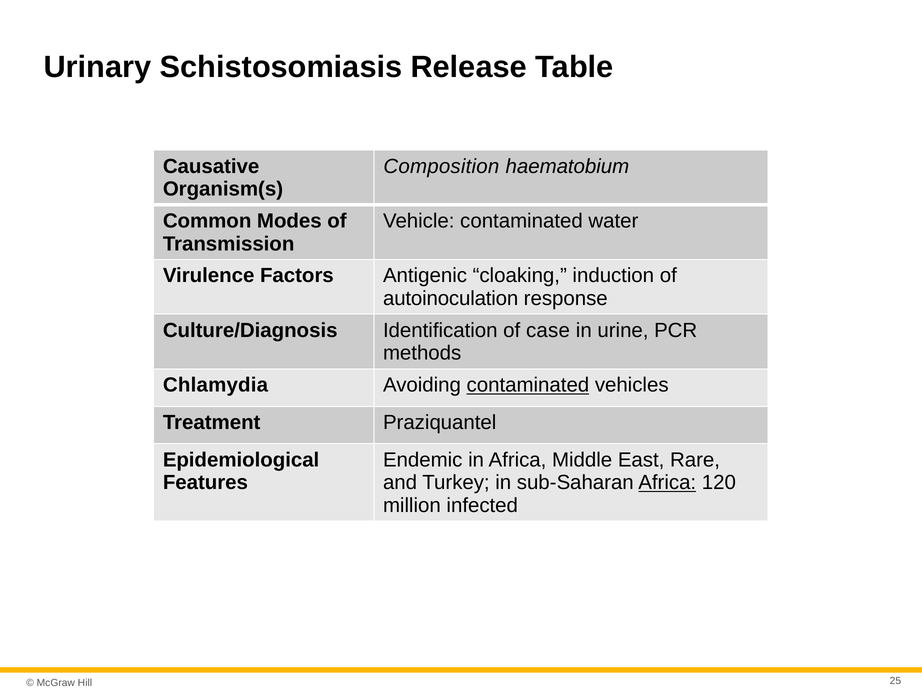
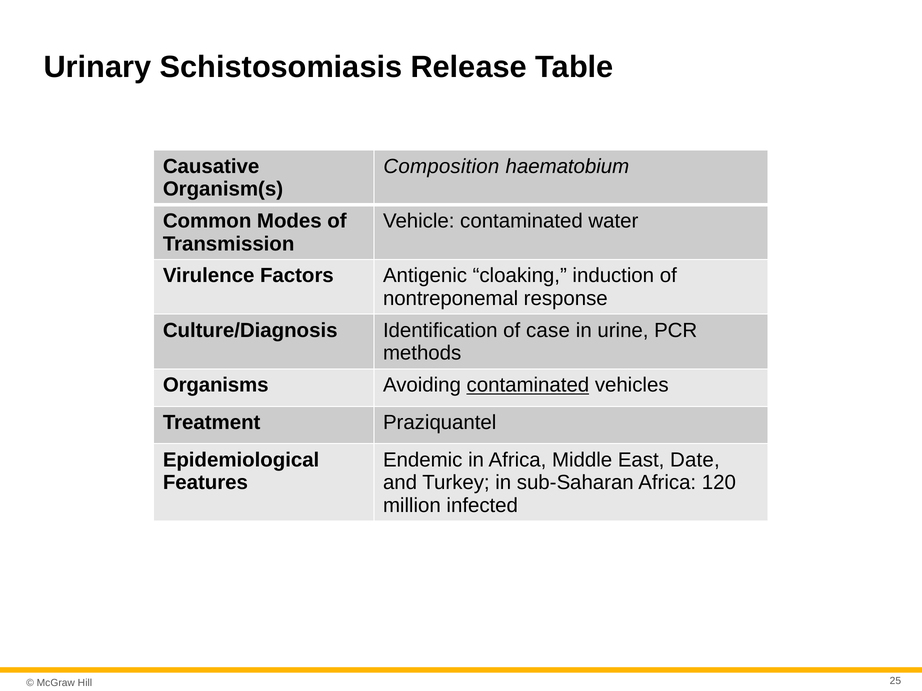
autoinoculation: autoinoculation -> nontreponemal (451, 299)
Chlamydia: Chlamydia -> Organisms (216, 385)
Rare: Rare -> Date (695, 460)
Africa underline: present -> none (667, 483)
